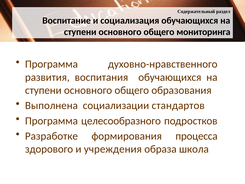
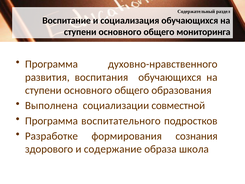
стандартов: стандартов -> совместной (178, 105)
целесообразного: целесообразного -> воспитательного (121, 121)
процесса: процесса -> сознания (197, 136)
учреждения: учреждения -> содержание (113, 149)
